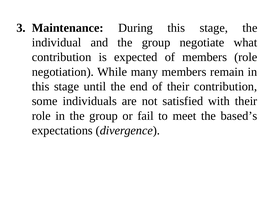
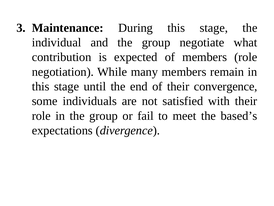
their contribution: contribution -> convergence (226, 86)
